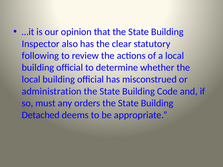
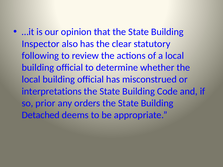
administration: administration -> interpretations (52, 91)
must: must -> prior (45, 103)
